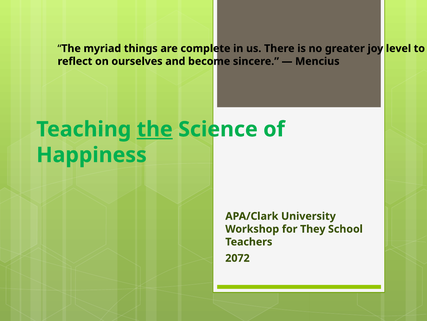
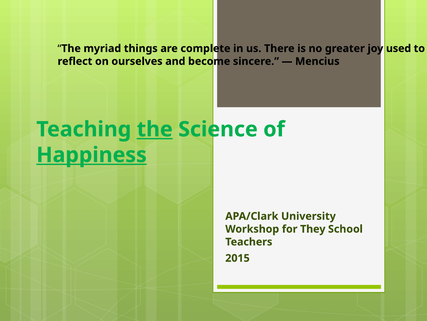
level: level -> used (399, 48)
Happiness underline: none -> present (92, 155)
2072: 2072 -> 2015 (237, 258)
